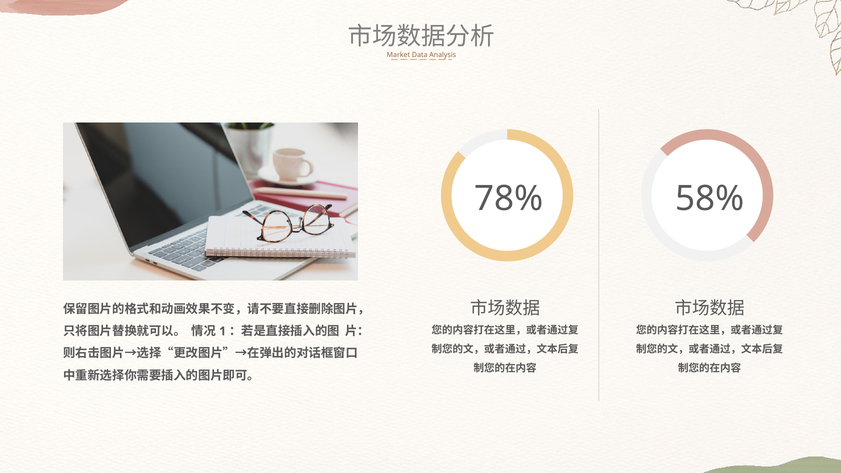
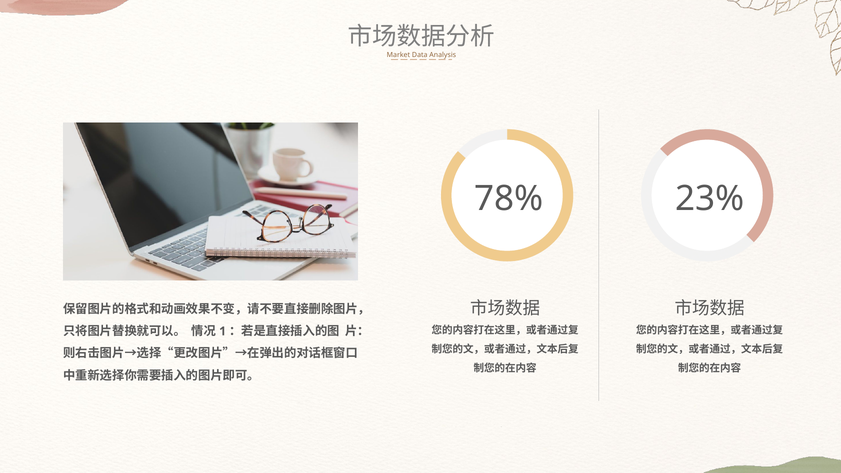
58%: 58% -> 23% (710, 199)
